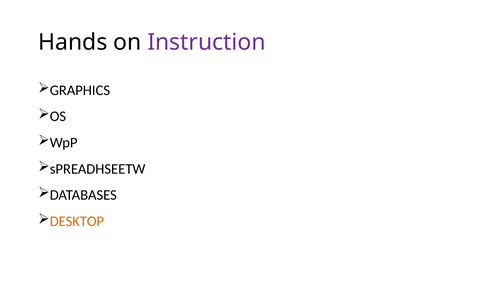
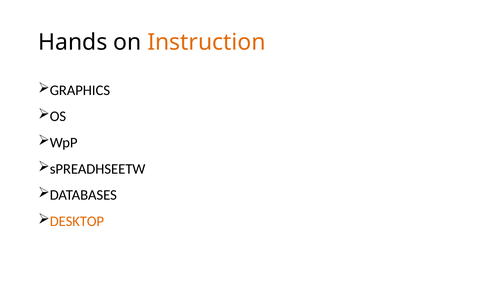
Instruction colour: purple -> orange (206, 42)
